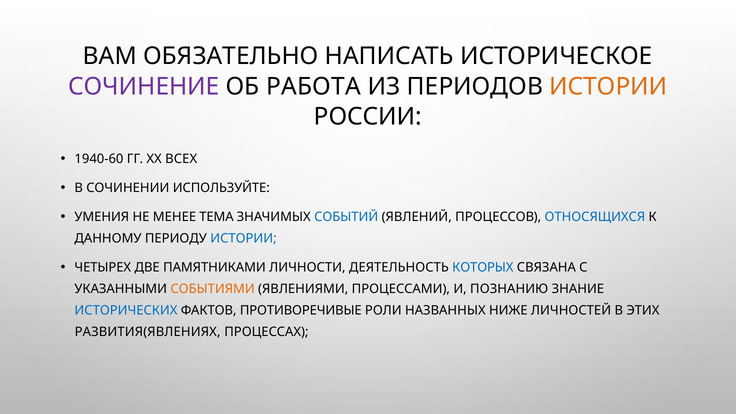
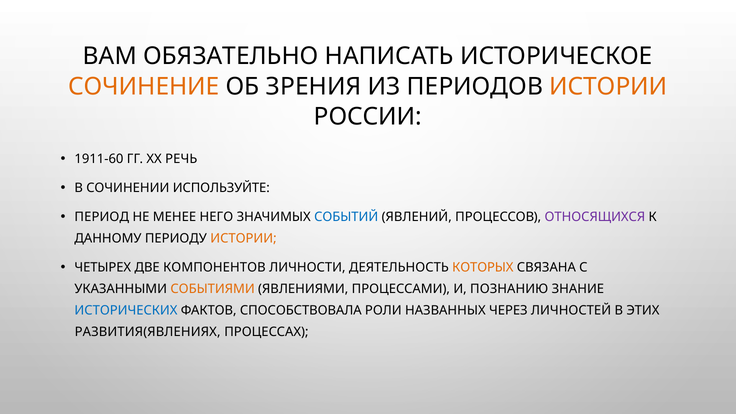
СОЧИНЕНИЕ colour: purple -> orange (144, 86)
РАБОТА: РАБОТА -> ЗРЕНИЯ (314, 86)
1940-60: 1940-60 -> 1911-60 (99, 159)
ВСЕХ: ВСЕХ -> РЕЧЬ (181, 159)
УМЕНИЯ: УМЕНИЯ -> ПЕРИОД (102, 217)
ТЕМА: ТЕМА -> НЕГО (216, 217)
ОТНОСЯЩИХСЯ colour: blue -> purple (595, 217)
ИСТОРИИ colour: blue -> orange (243, 238)
ПАМЯТНИКАМИ: ПАМЯТНИКАМИ -> КОМПОНЕНТОВ (214, 268)
КОТОРЫХ colour: blue -> orange (483, 268)
ПРОТИВОРЕЧИВЫЕ: ПРОТИВОРЕЧИВЫЕ -> СПОСОБСТВОВАЛА (301, 310)
НИЖЕ: НИЖЕ -> ЧЕРЕЗ (508, 310)
